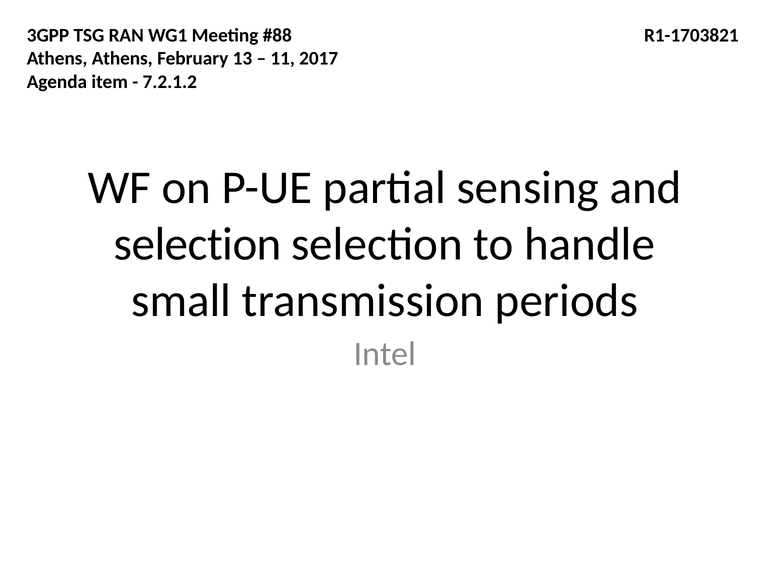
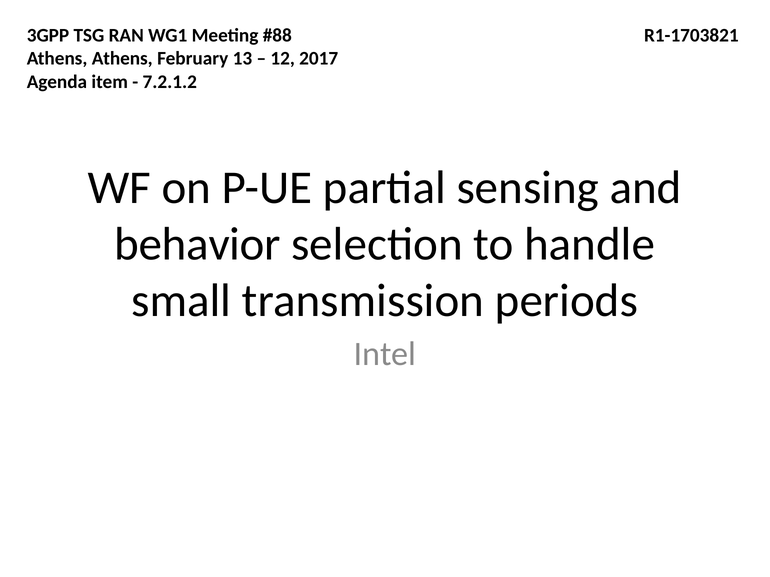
11: 11 -> 12 (283, 59)
selection: selection -> behavior (198, 245)
